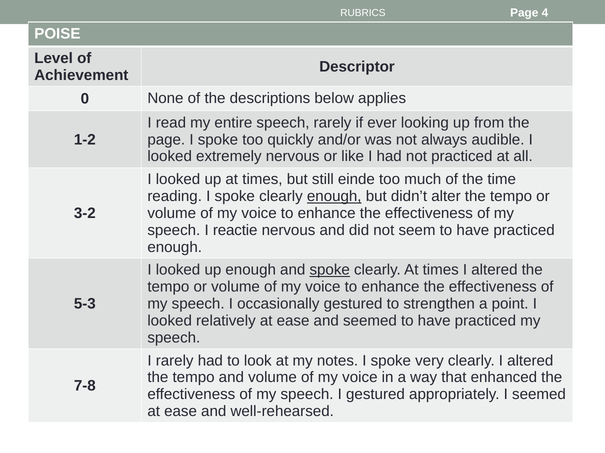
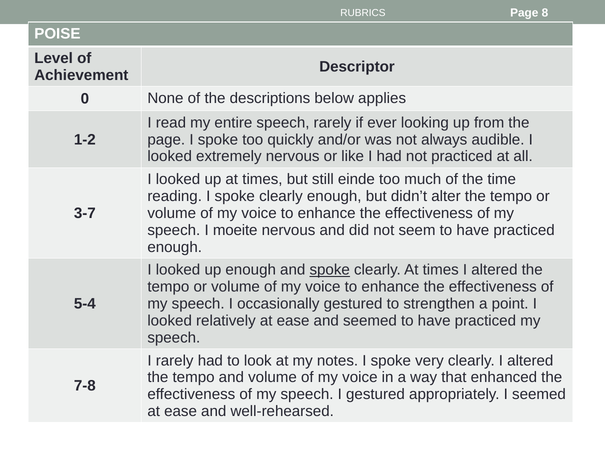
4: 4 -> 8 (545, 13)
enough underline: present -> none (334, 197)
3-2: 3-2 -> 3-7 (85, 214)
reactie: reactie -> moeite (235, 231)
5-3: 5-3 -> 5-4 (85, 304)
